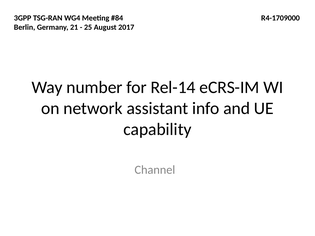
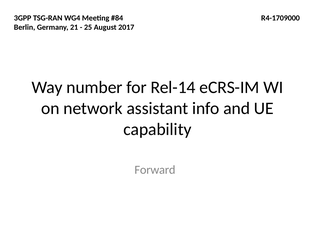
Channel: Channel -> Forward (155, 170)
